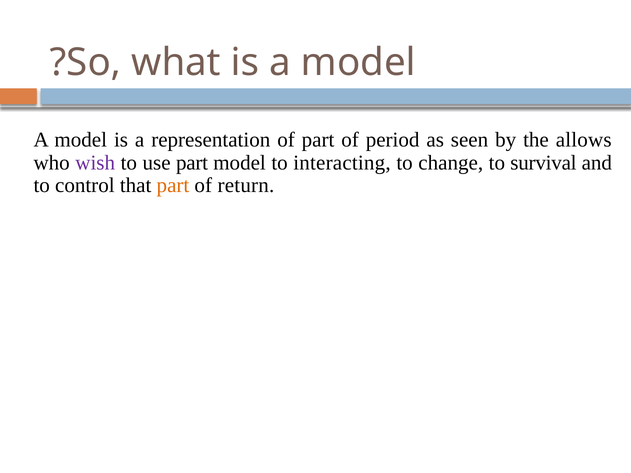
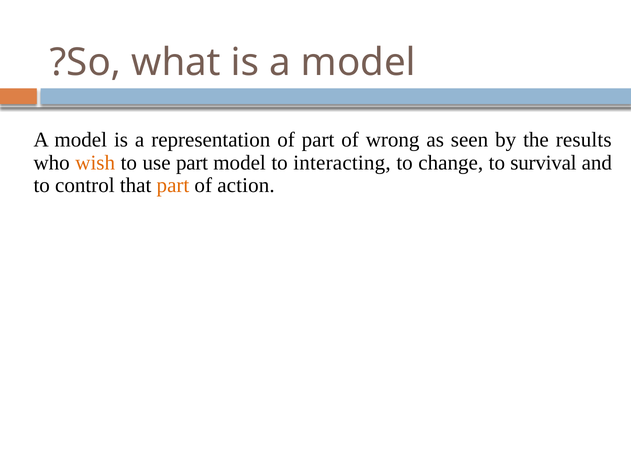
period: period -> wrong (393, 140)
allows: allows -> results (584, 140)
wish colour: purple -> orange (95, 163)
return: return -> action (246, 185)
